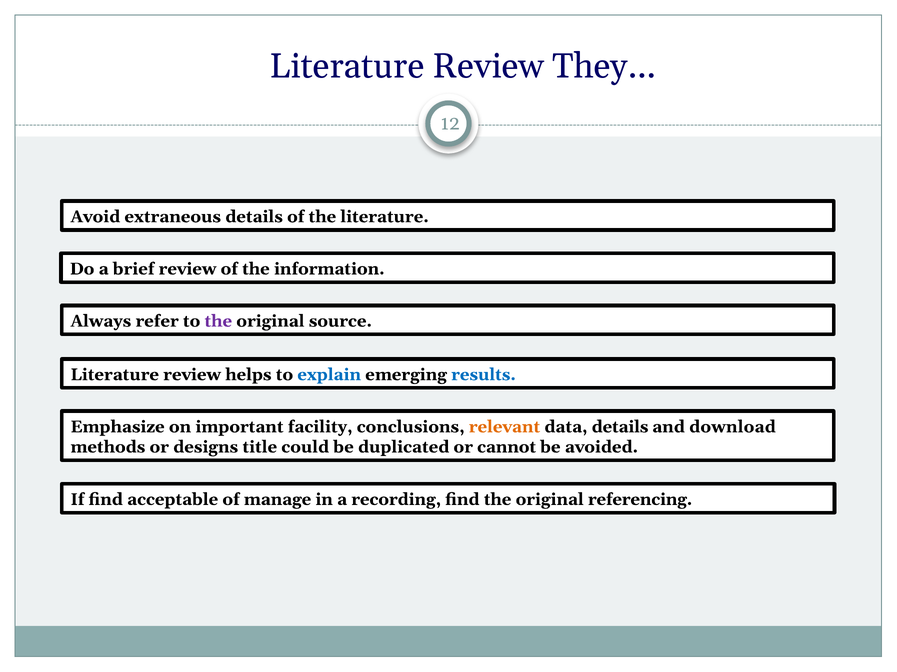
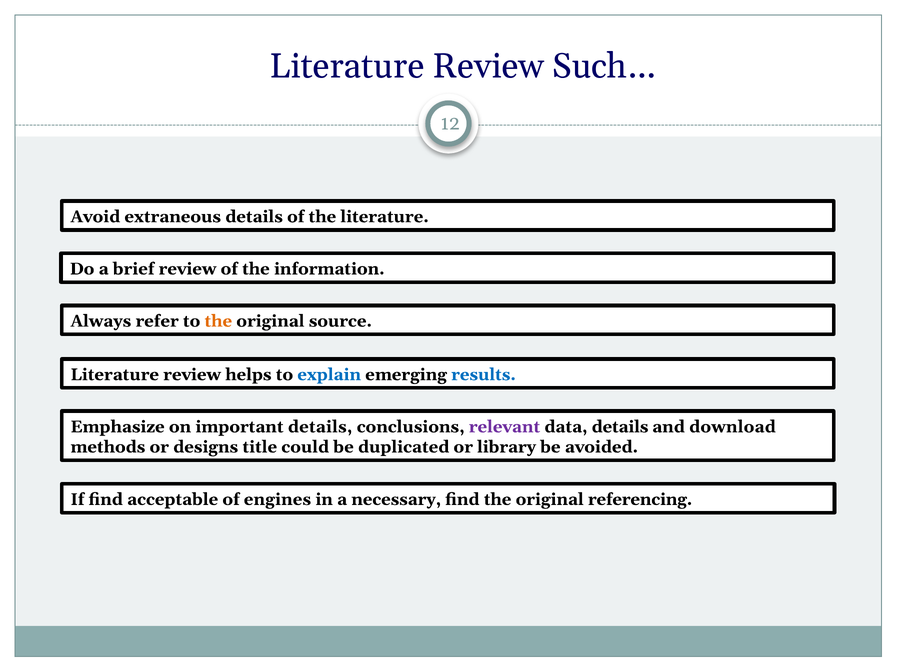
They…: They… -> Such… (604, 66)
the colour: purple -> orange (218, 321)
important facility: facility -> details (320, 427)
relevant colour: orange -> purple (504, 427)
cannot: cannot -> library (507, 447)
manage: manage -> engines (277, 500)
recording: recording -> necessary (396, 500)
